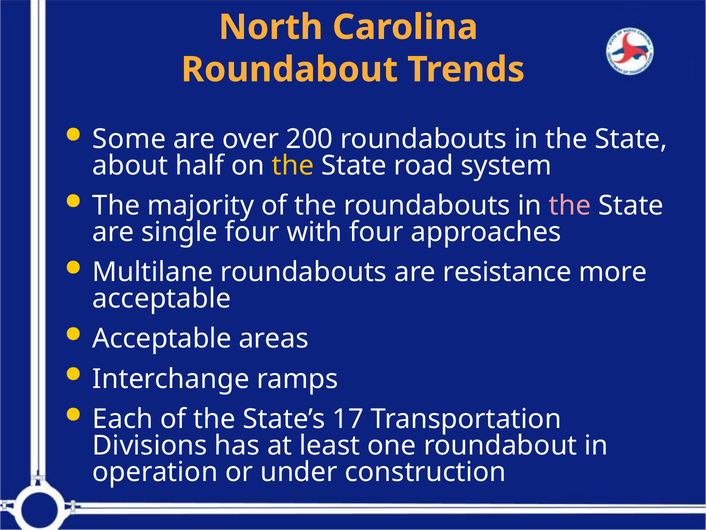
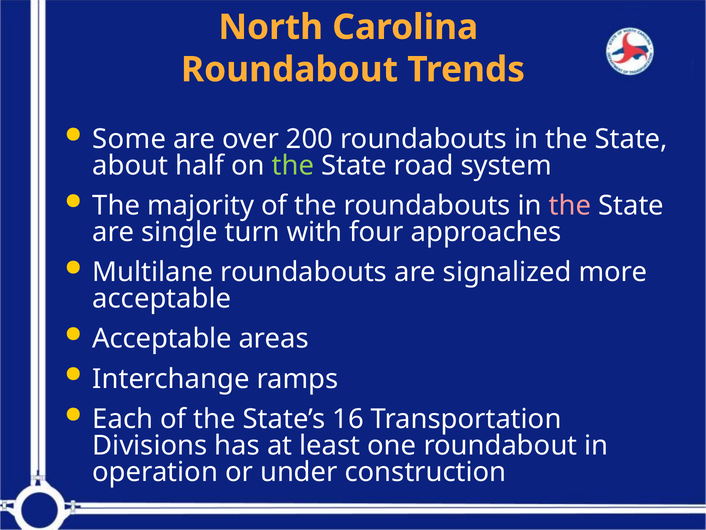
the colour: yellow -> light green (293, 165)
single four: four -> turn (252, 232)
resistance: resistance -> signalized (507, 272)
17: 17 -> 16 (348, 419)
